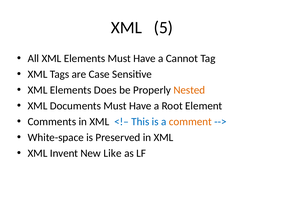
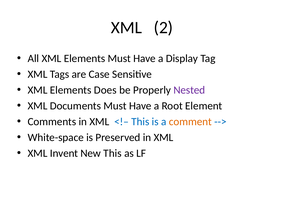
5: 5 -> 2 (163, 27)
Cannot: Cannot -> Display (182, 59)
Nested colour: orange -> purple (189, 90)
New Like: Like -> This (112, 153)
